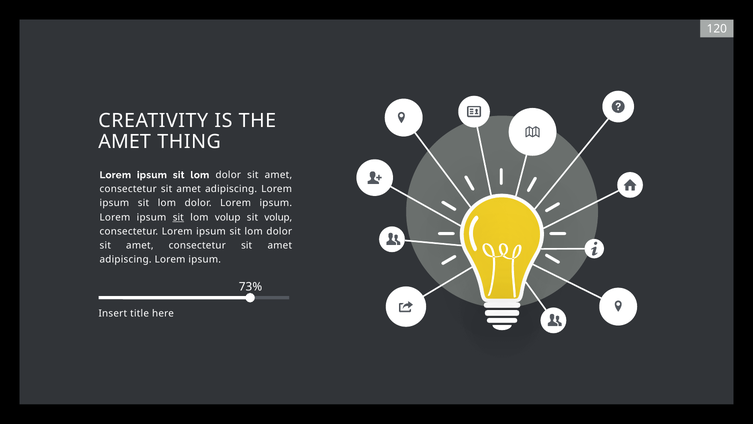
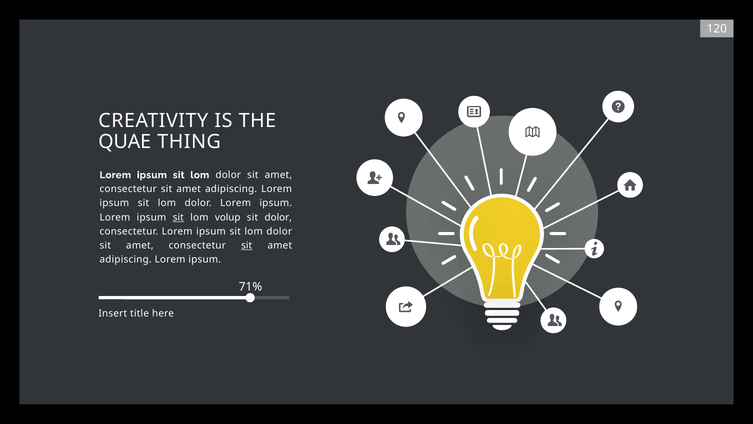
AMET: AMET -> QUAE (125, 142)
sit volup: volup -> dolor (278, 217)
sit underline: none -> present (247, 245)
73%: 73% -> 71% (250, 287)
